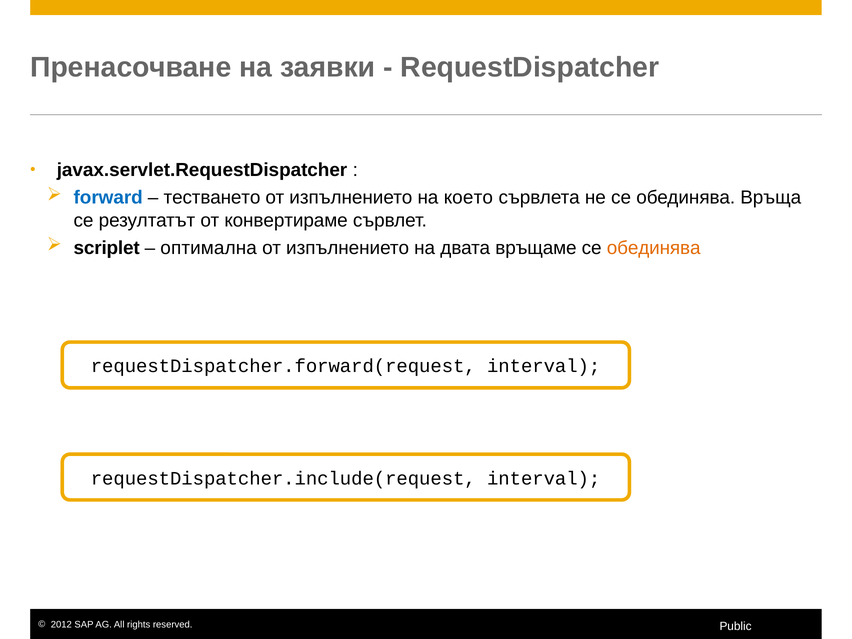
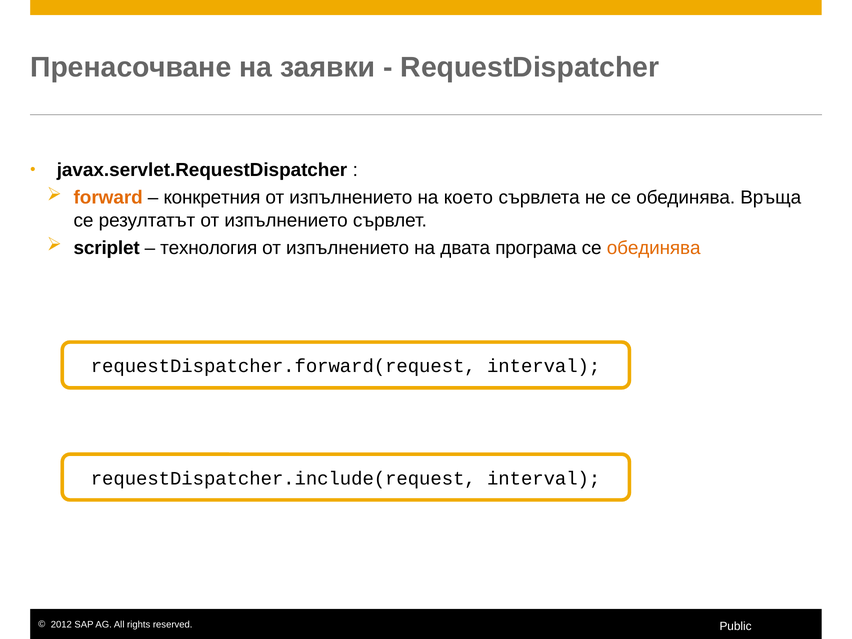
forward colour: blue -> orange (108, 198)
тестването: тестването -> конкретния (212, 198)
резултатът от конвертираме: конвертираме -> изпълнението (286, 220)
оптимална: оптимална -> технология (209, 248)
връщаме: връщаме -> програма (536, 248)
